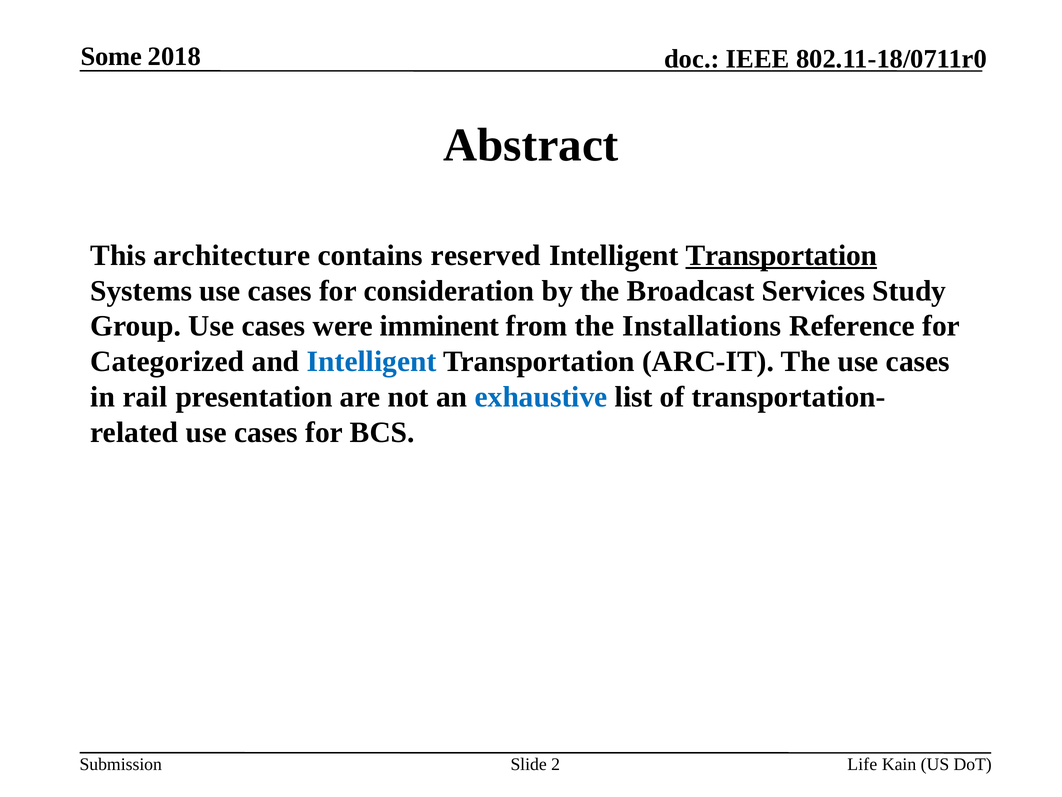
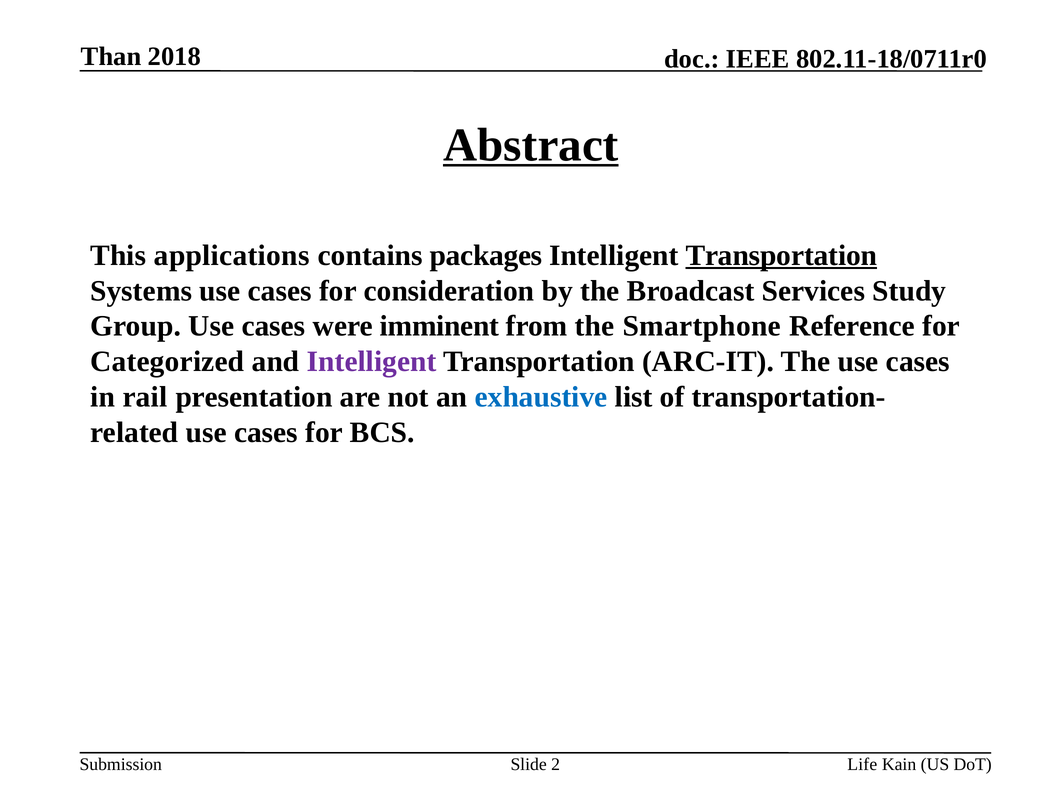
Some: Some -> Than (111, 56)
Abstract underline: none -> present (531, 145)
architecture: architecture -> applications (232, 255)
reserved: reserved -> packages (486, 255)
Installations: Installations -> Smartphone (702, 326)
Intelligent colour: blue -> purple (372, 361)
